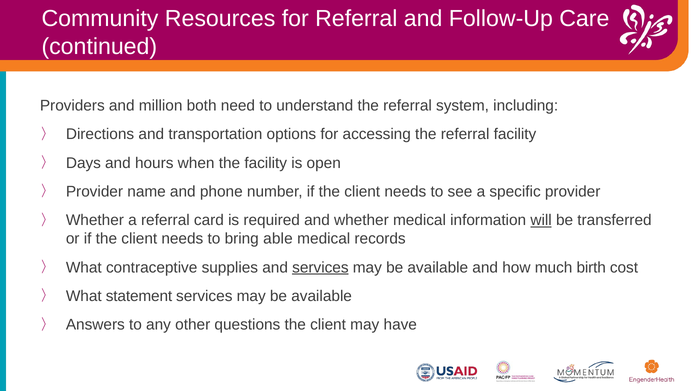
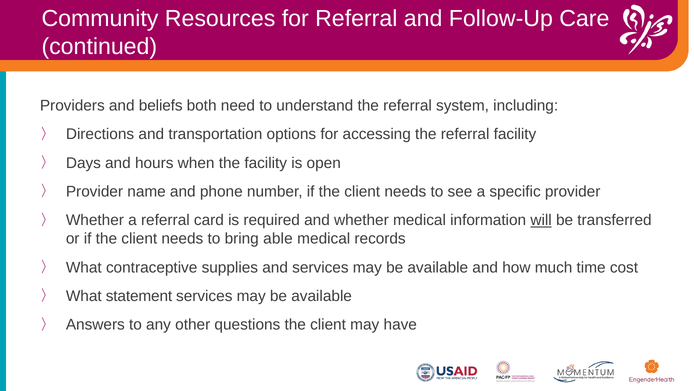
million: million -> beliefs (161, 105)
services underline: present -> none (320, 267)
birth: birth -> time (591, 267)
